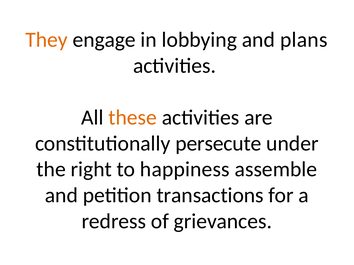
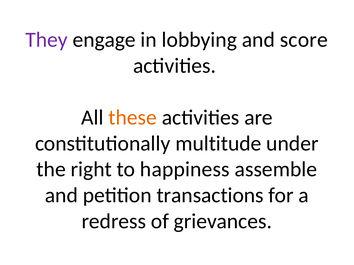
They colour: orange -> purple (47, 40)
plans: plans -> score (304, 40)
persecute: persecute -> multitude (218, 144)
